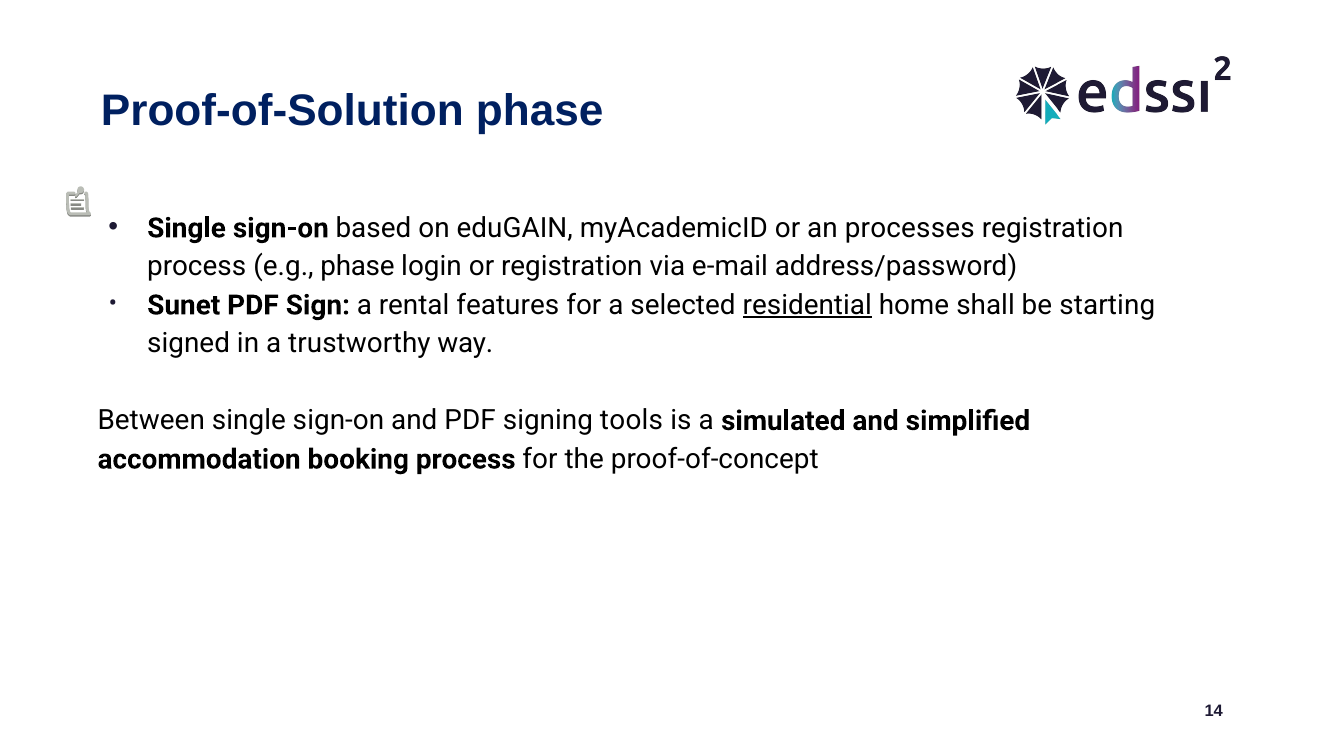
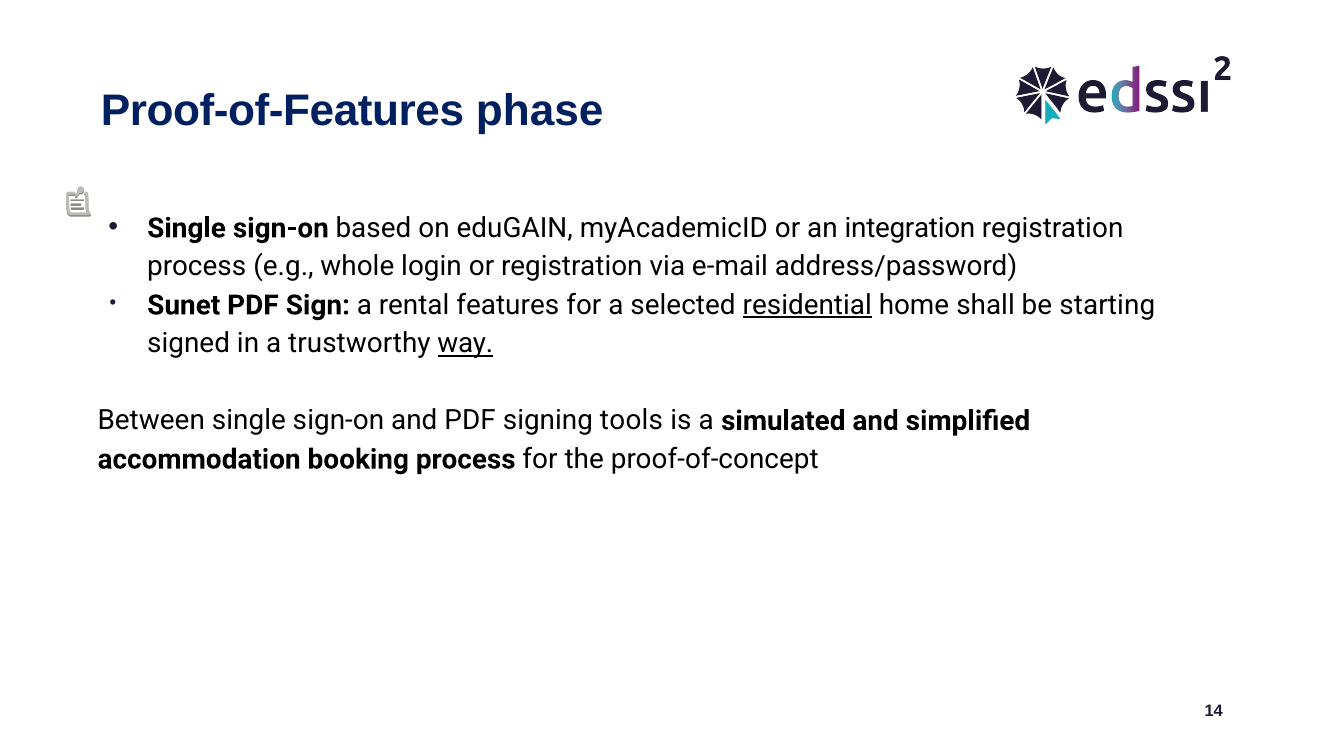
Proof-of-Solution: Proof-of-Solution -> Proof-of-Features (283, 111)
processes: processes -> integration (910, 228)
e.g phase: phase -> whole (357, 267)
way underline: none -> present (465, 344)
